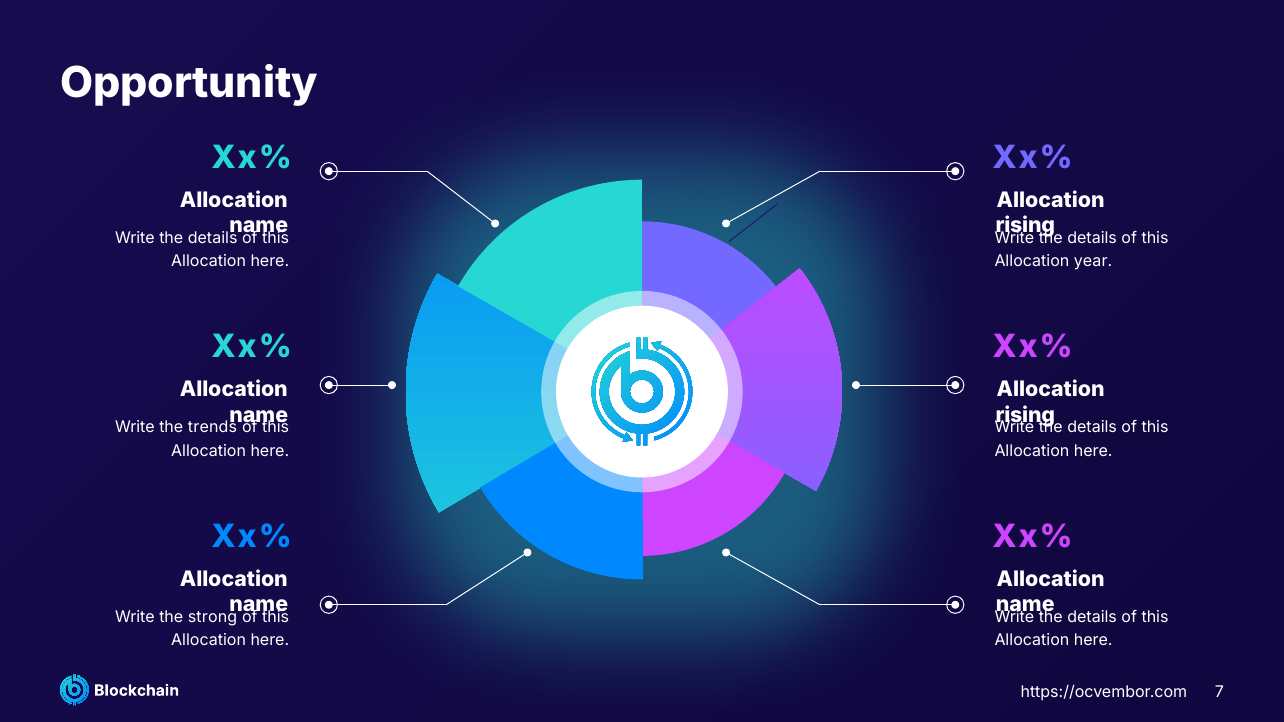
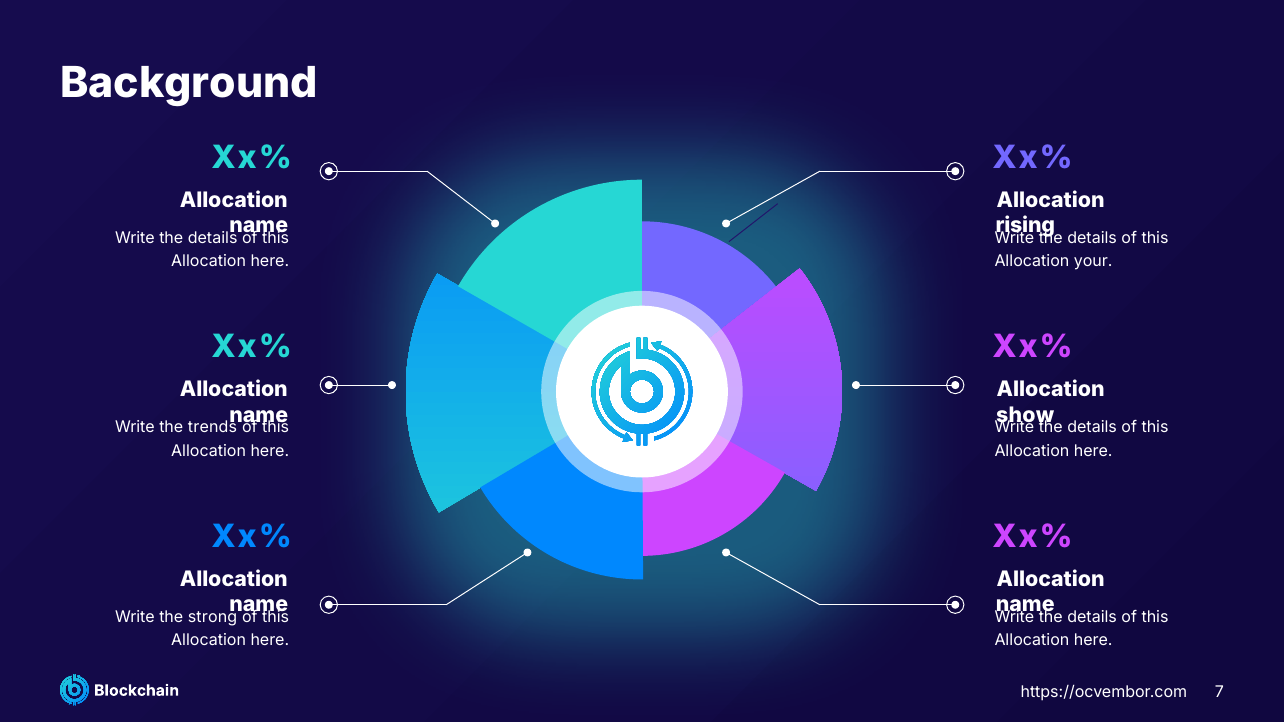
Opportunity: Opportunity -> Background (189, 84)
year: year -> your (1093, 261)
rising: rising -> show (1025, 415)
